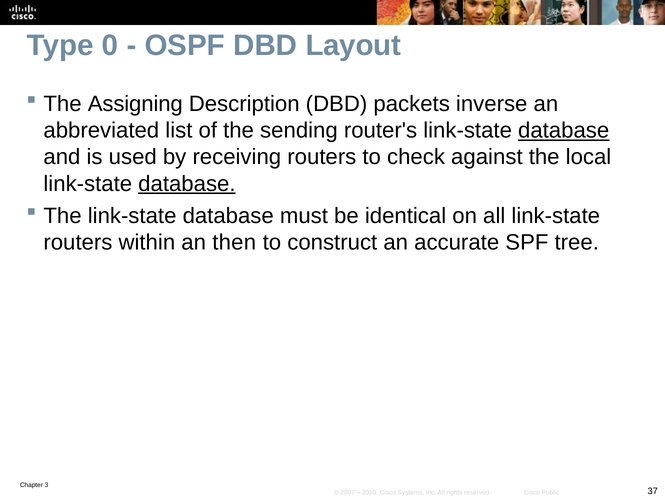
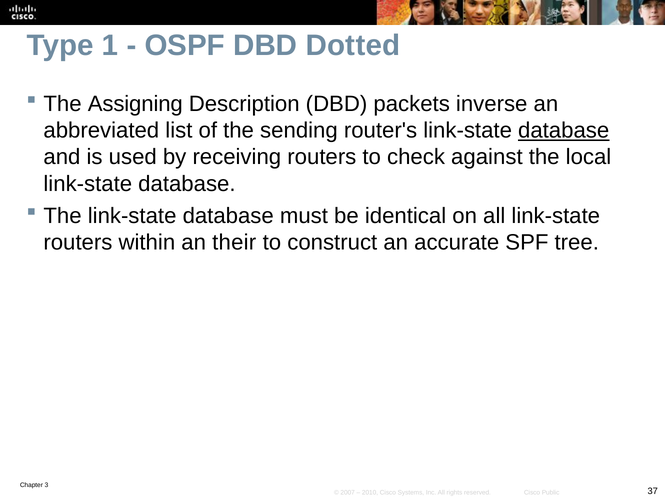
0: 0 -> 1 (110, 46)
Layout: Layout -> Dotted (353, 46)
database underline: present -> none (187, 184)
then: then -> their (234, 242)
